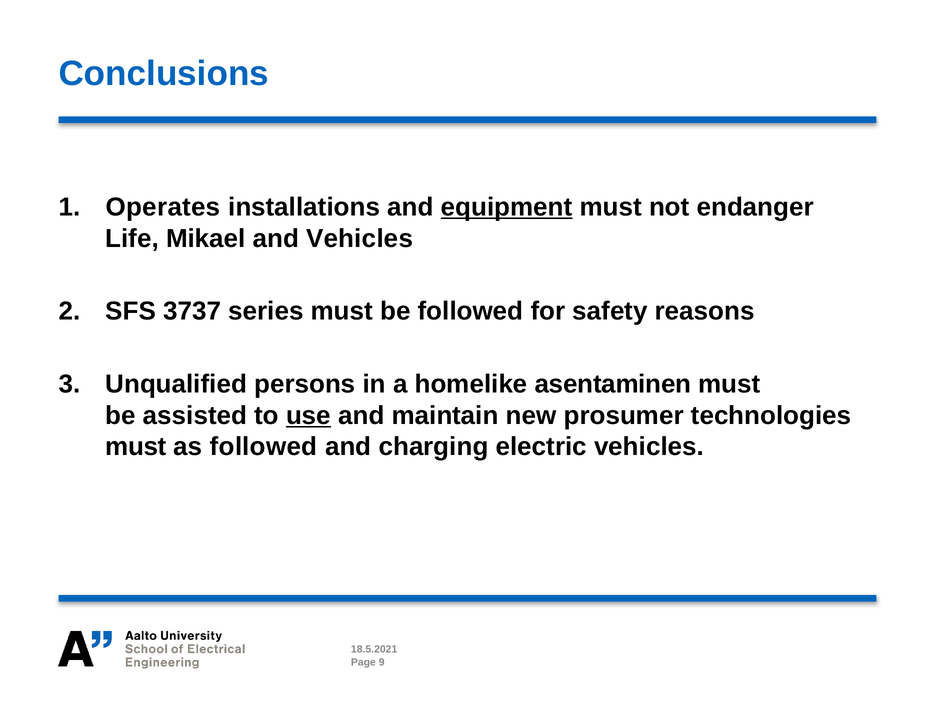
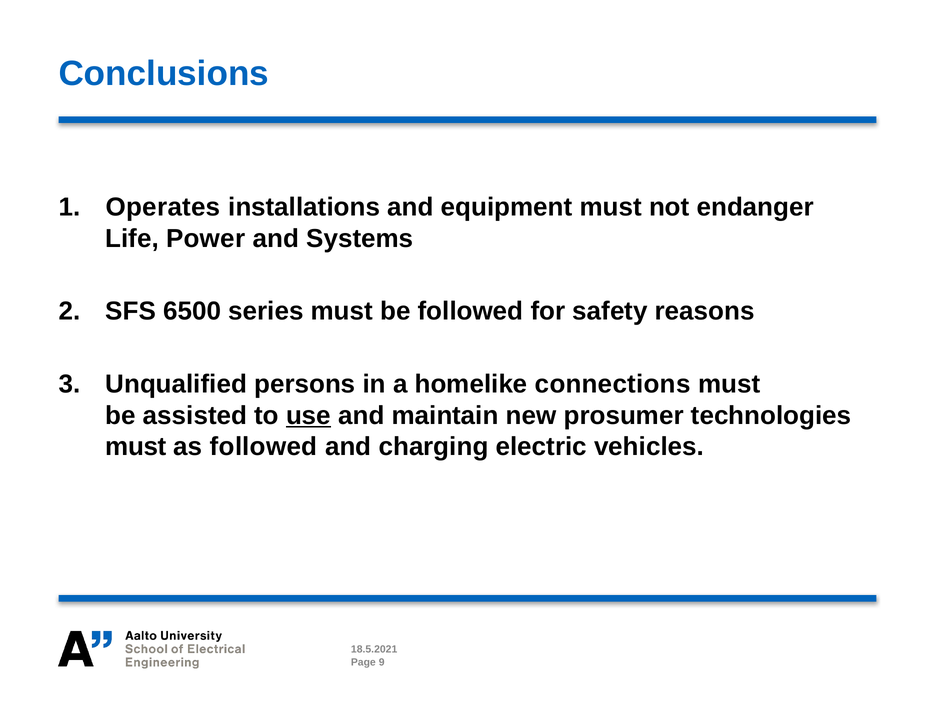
equipment underline: present -> none (507, 207)
Mikael: Mikael -> Power (206, 238)
and Vehicles: Vehicles -> Systems (360, 238)
3737: 3737 -> 6500 (192, 311)
asentaminen: asentaminen -> connections (613, 384)
